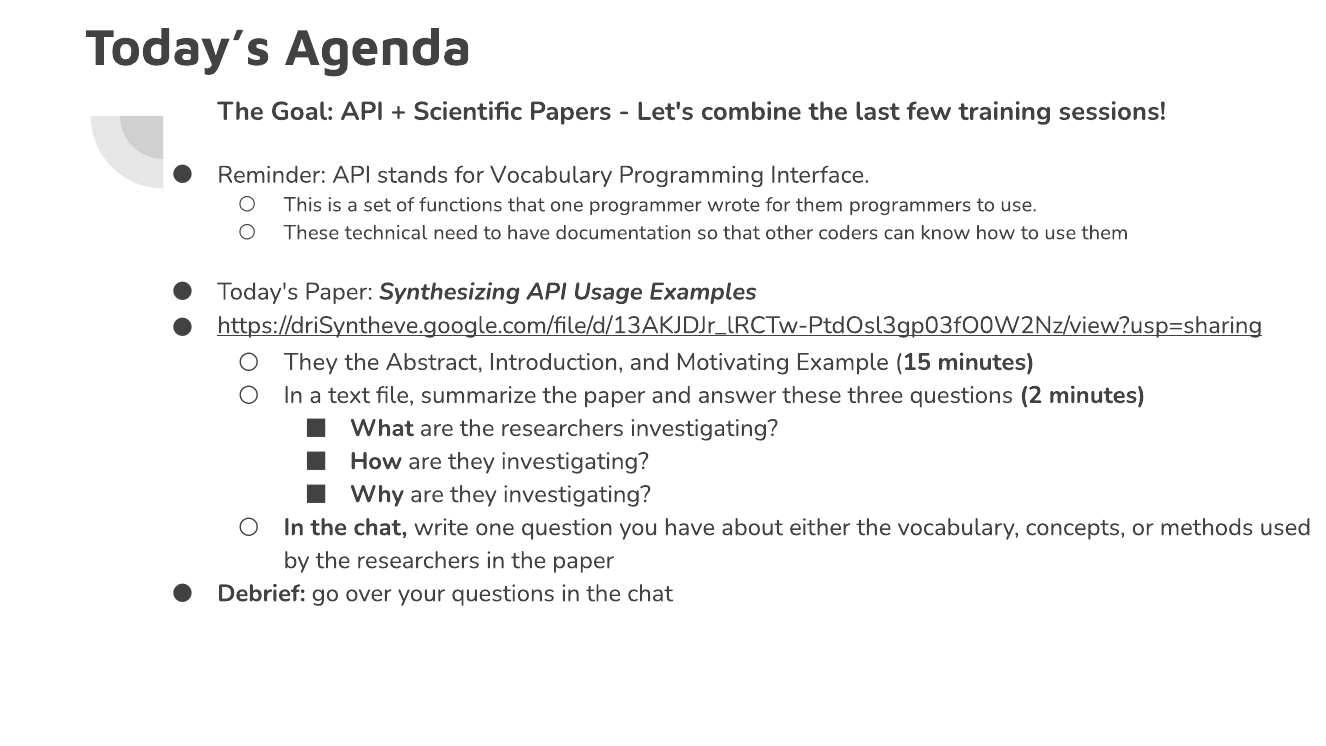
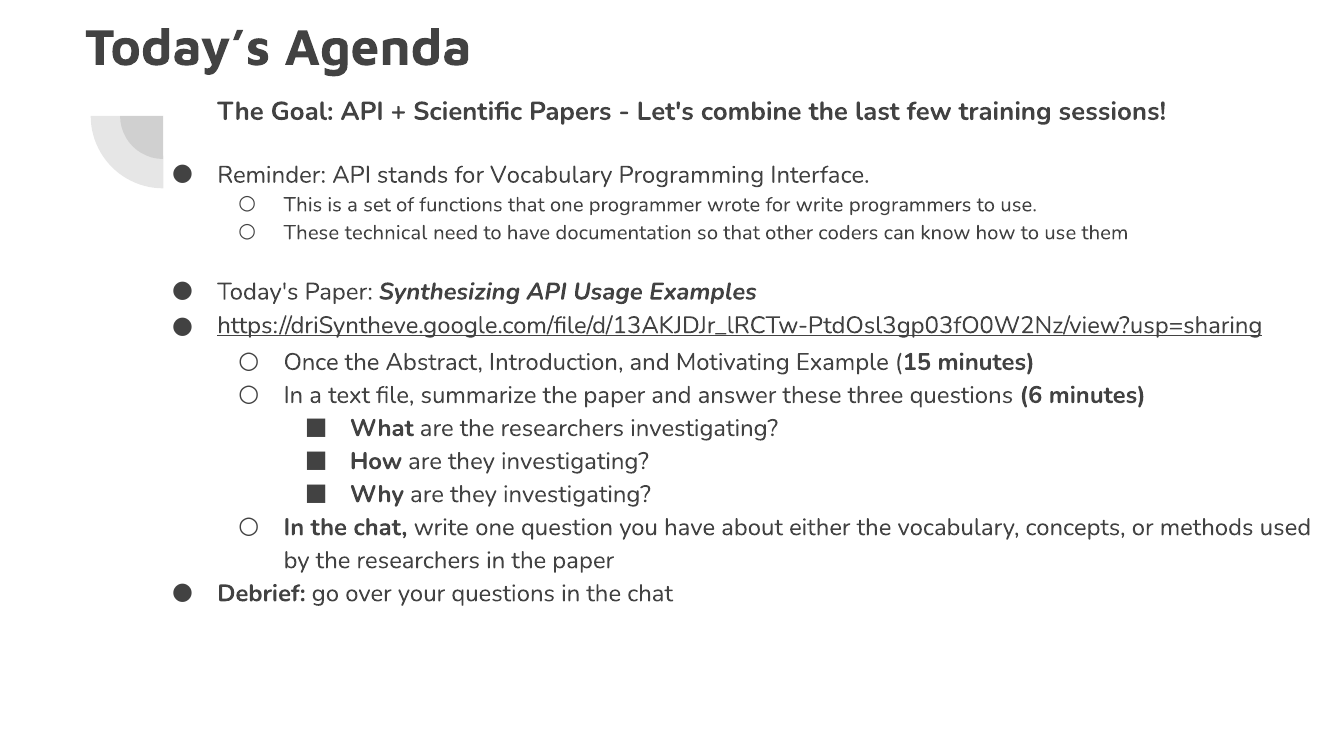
for them: them -> write (820, 205)
They: They -> Once (311, 362)
2: 2 -> 6 (1031, 395)
